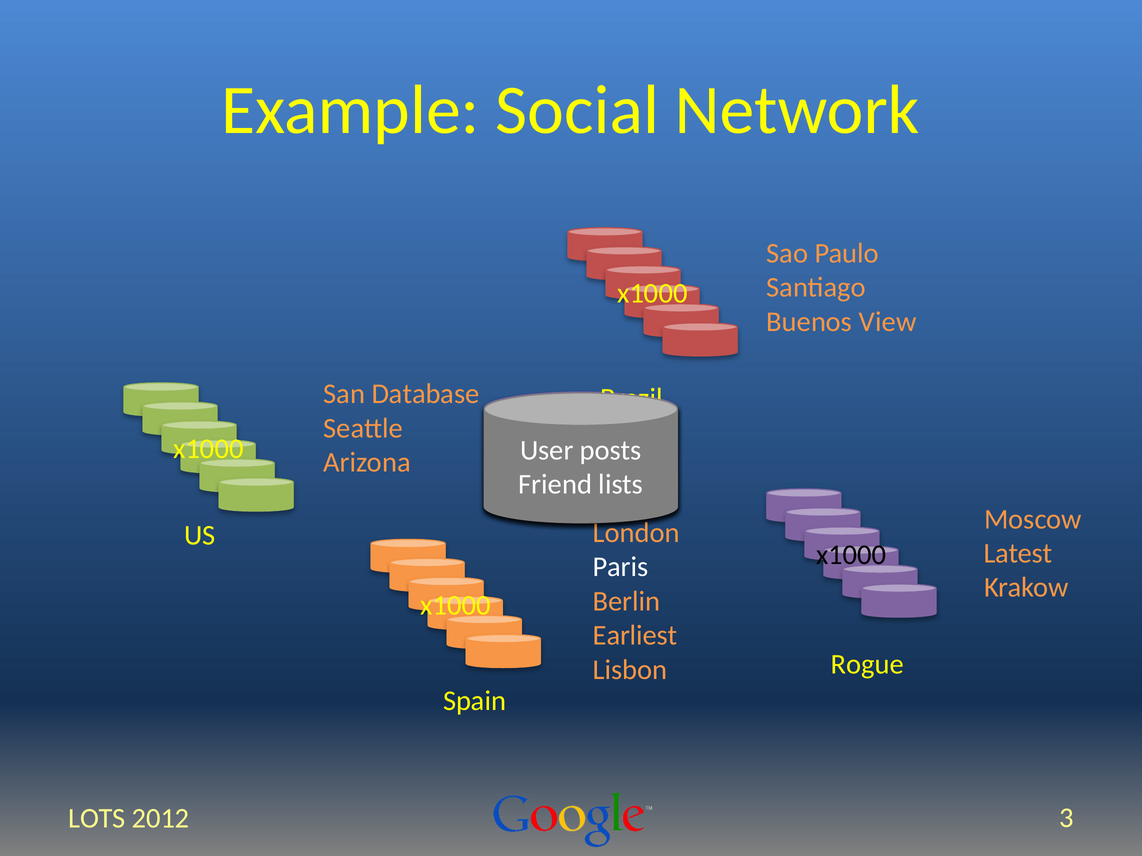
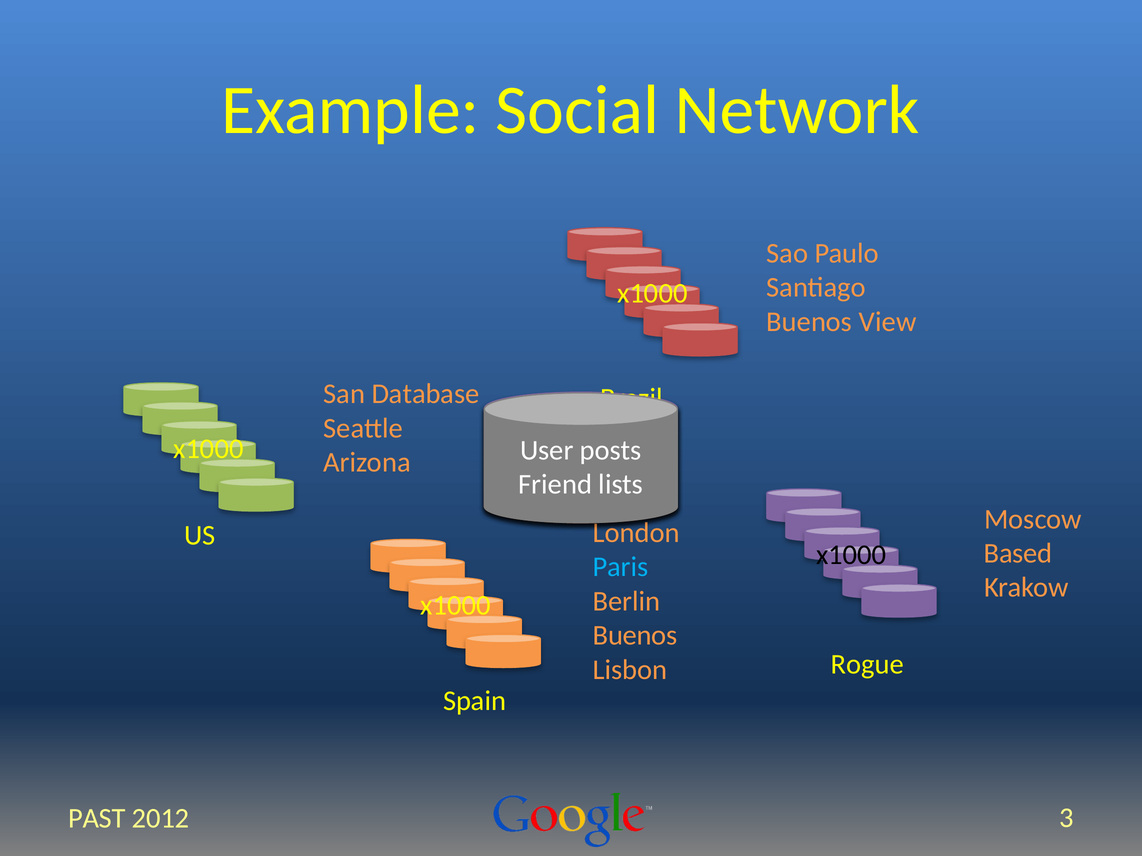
Latest: Latest -> Based (1018, 554)
Paris colour: white -> light blue (620, 567)
Earliest: Earliest -> Buenos (635, 636)
LOTS: LOTS -> PAST (97, 819)
